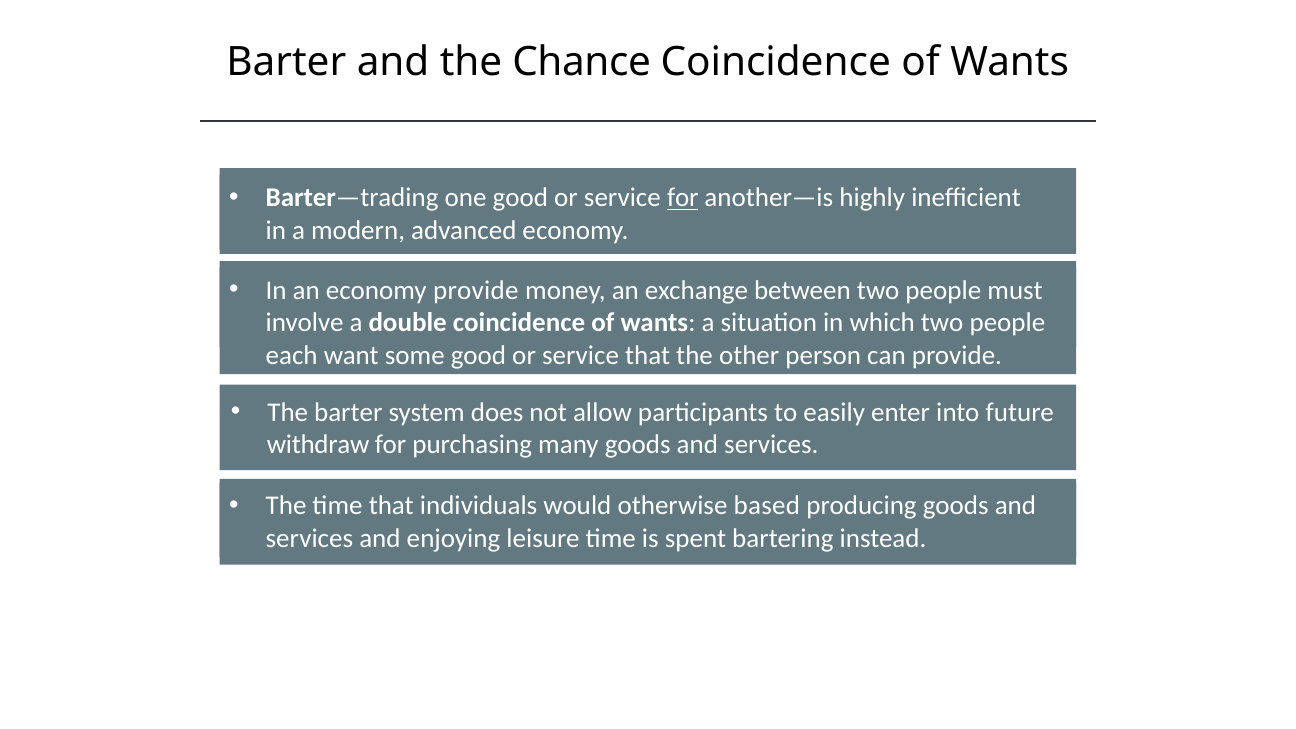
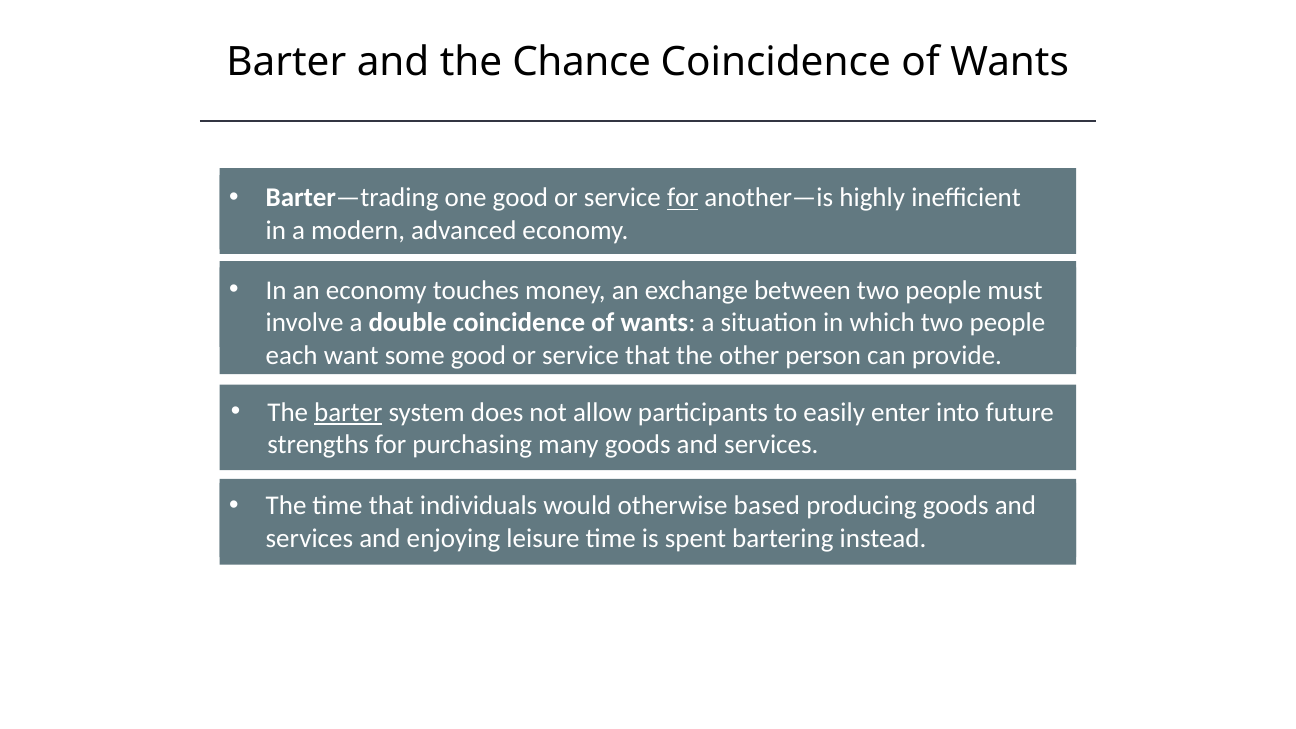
economy provide: provide -> touches (476, 290)
barter underline: none -> present (348, 412)
withdraw: withdraw -> strengths (318, 445)
